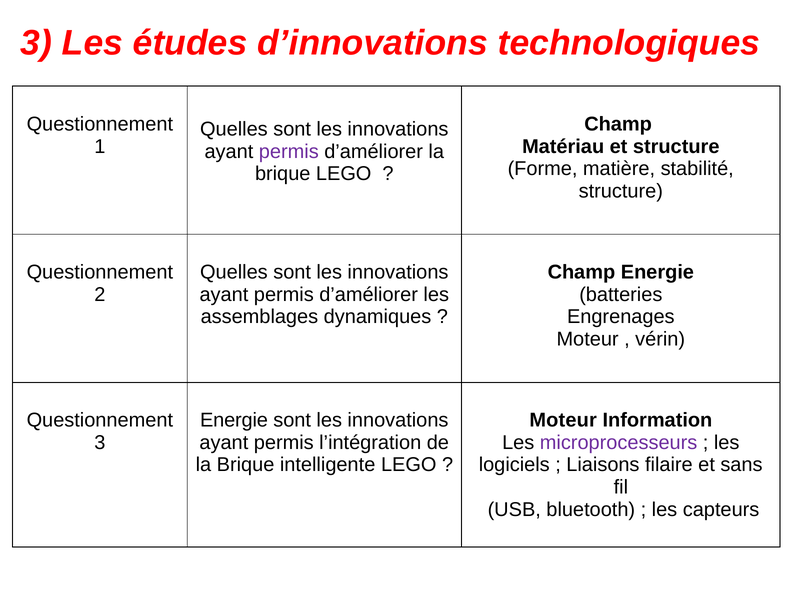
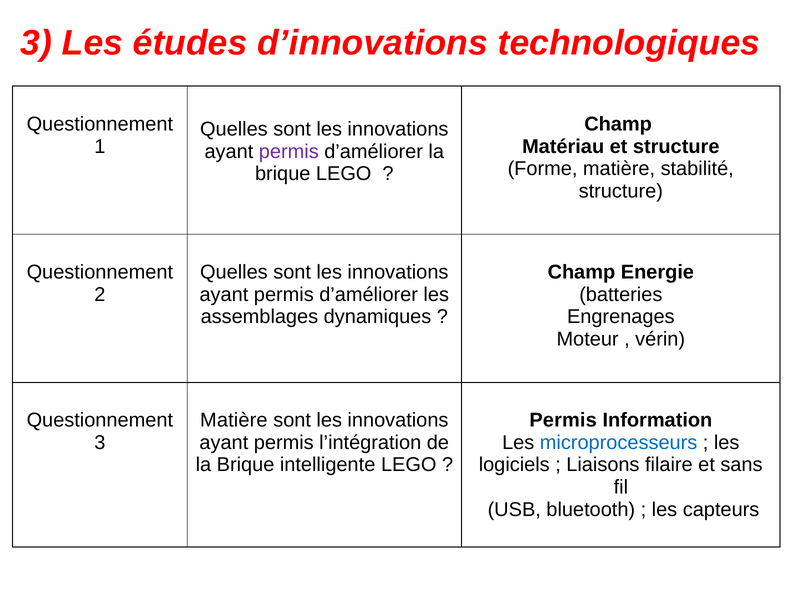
Energie: Energie -> Matière (234, 420)
Moteur: Moteur -> Permis (563, 420)
microprocesseurs colour: purple -> blue (619, 443)
